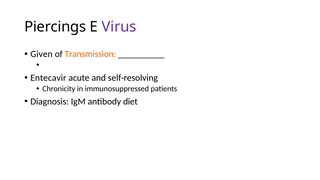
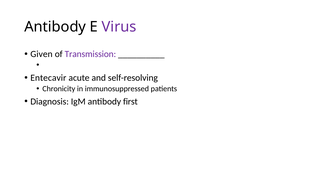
Piercings: Piercings -> Antibody (55, 27)
Transmission colour: orange -> purple (90, 54)
diet: diet -> first (130, 102)
